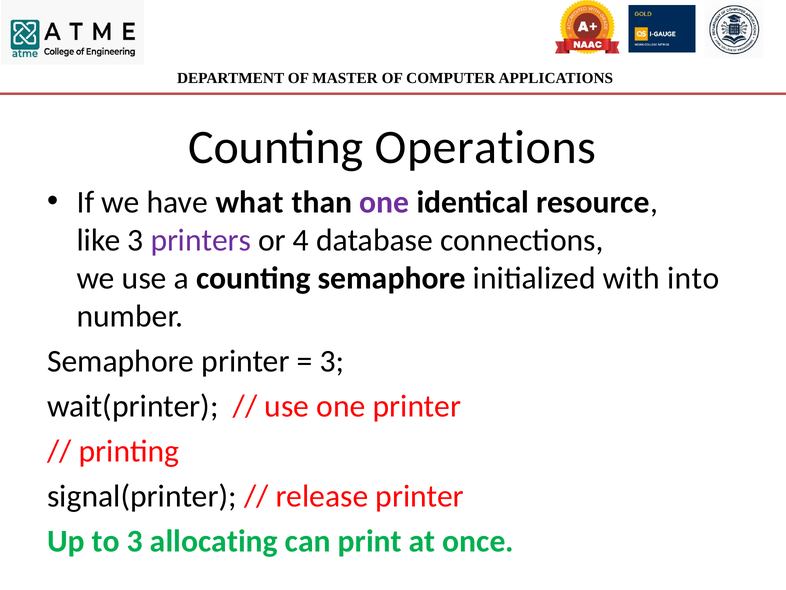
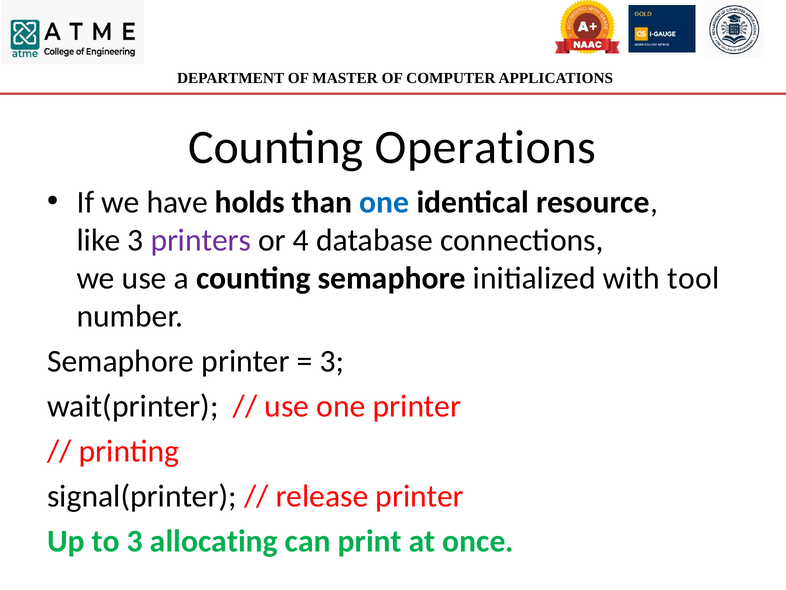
what: what -> holds (250, 202)
one colour: purple -> blue (384, 202)
into: into -> tool (693, 278)
